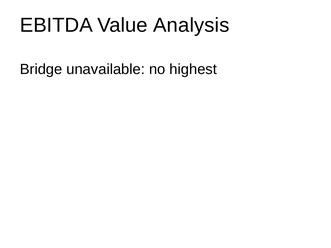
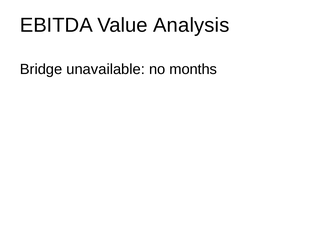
highest: highest -> months (193, 69)
